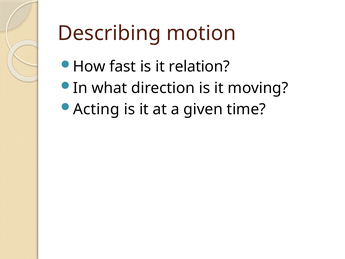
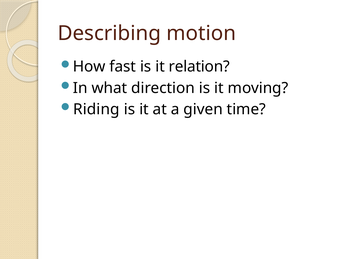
Acting: Acting -> Riding (96, 109)
